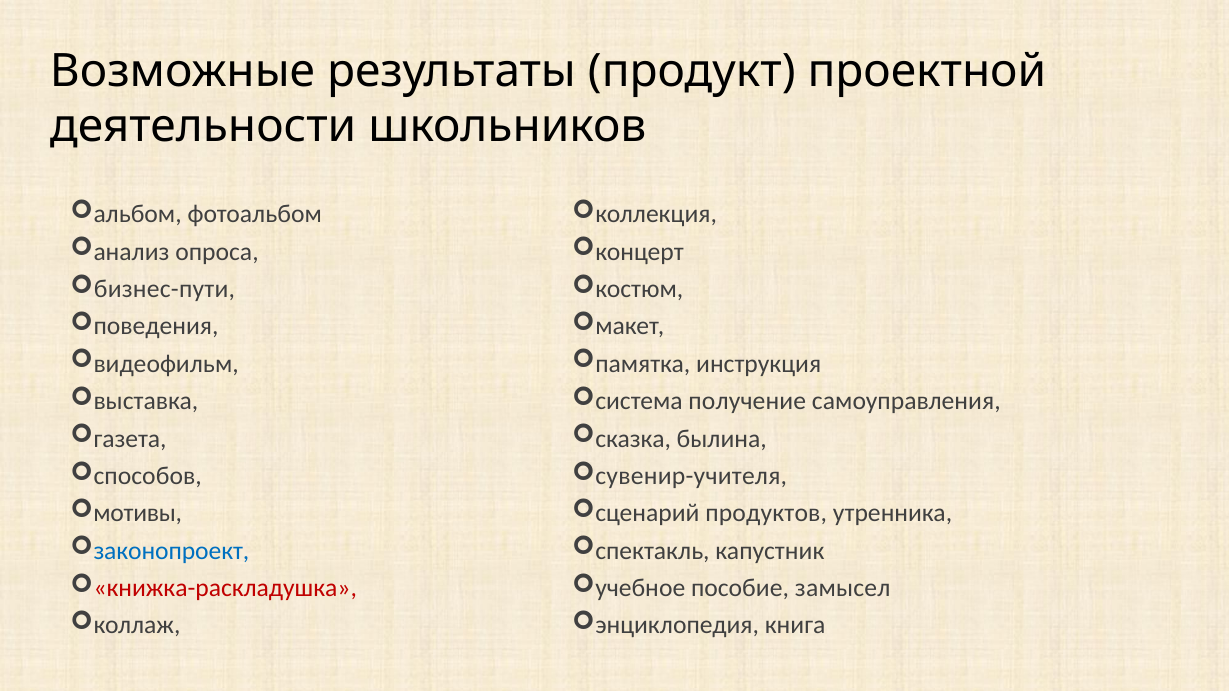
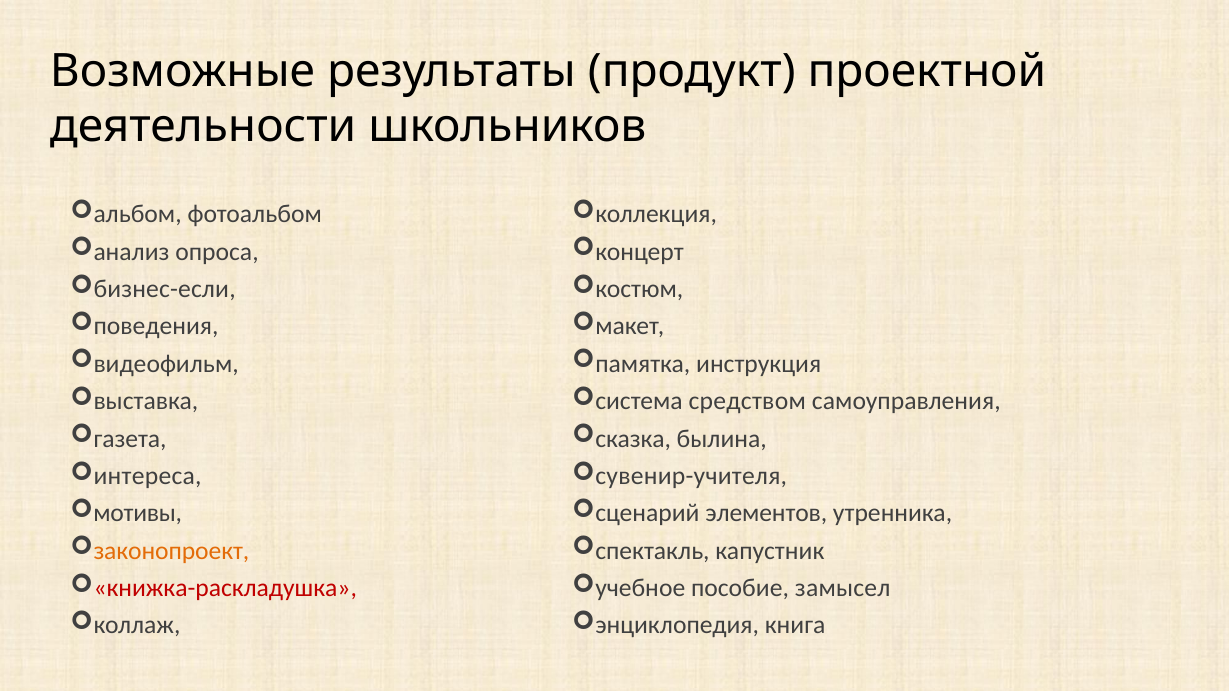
бизнес-пути: бизнес-пути -> бизнес-если (165, 289)
получение: получение -> средством (747, 401)
способов: способов -> интереса (148, 476)
продуктов: продуктов -> элементов (766, 513)
законопроект colour: blue -> orange (171, 551)
